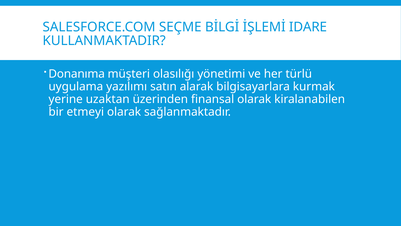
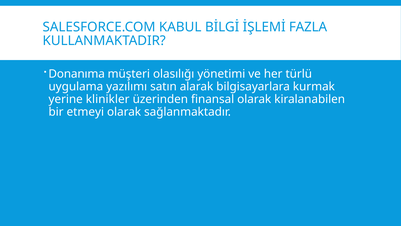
SEÇME: SEÇME -> KABUL (180, 27)
IDARE: IDARE -> FAZLA (308, 27)
uzaktan: uzaktan -> klinikler (108, 99)
